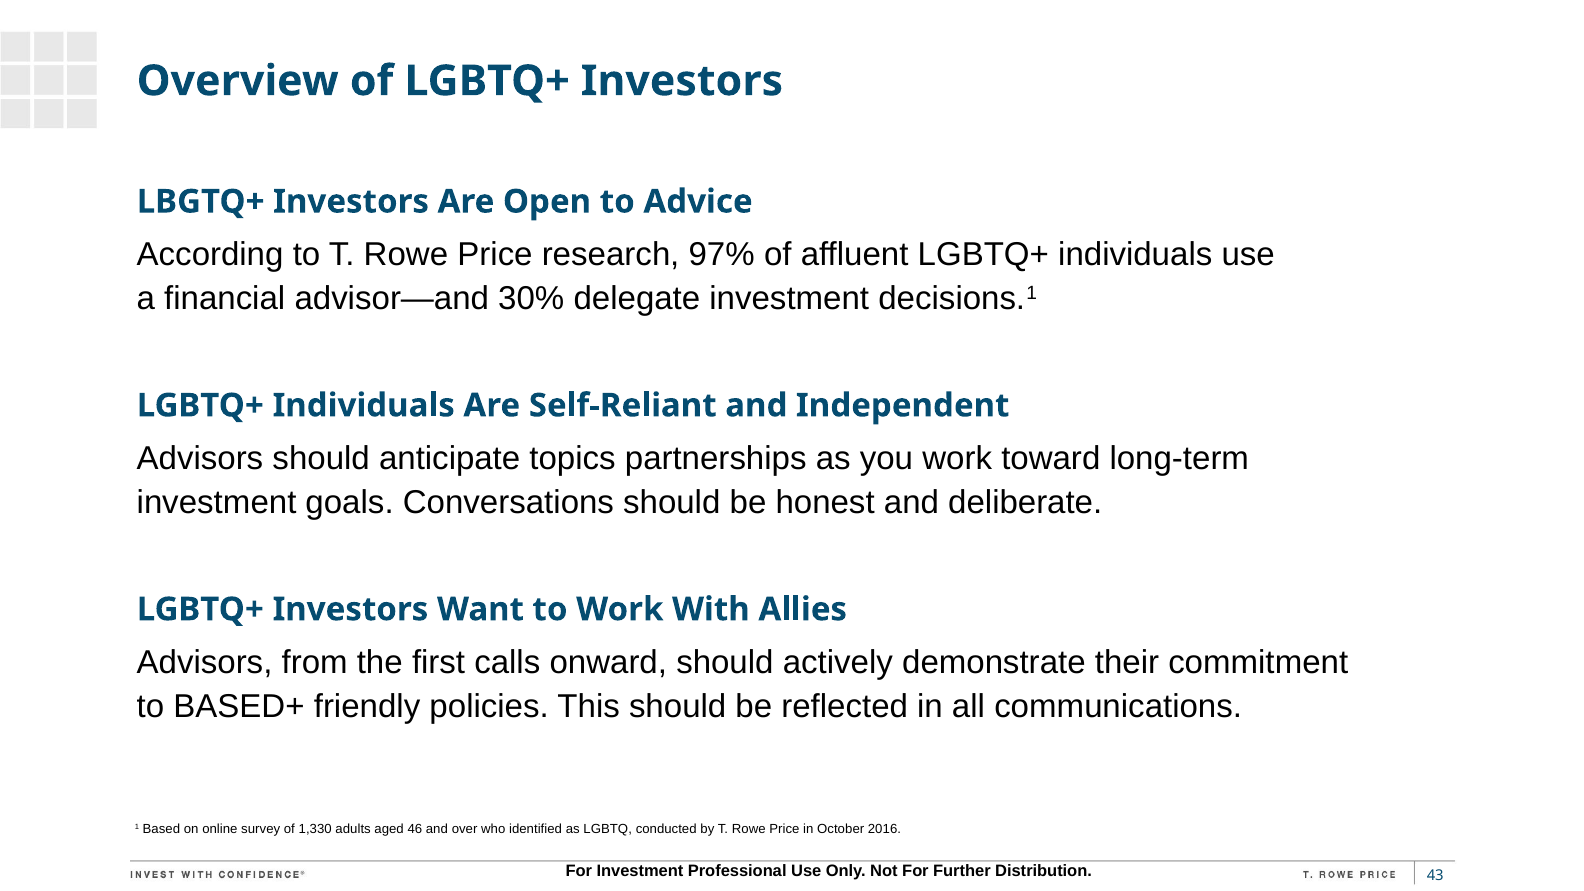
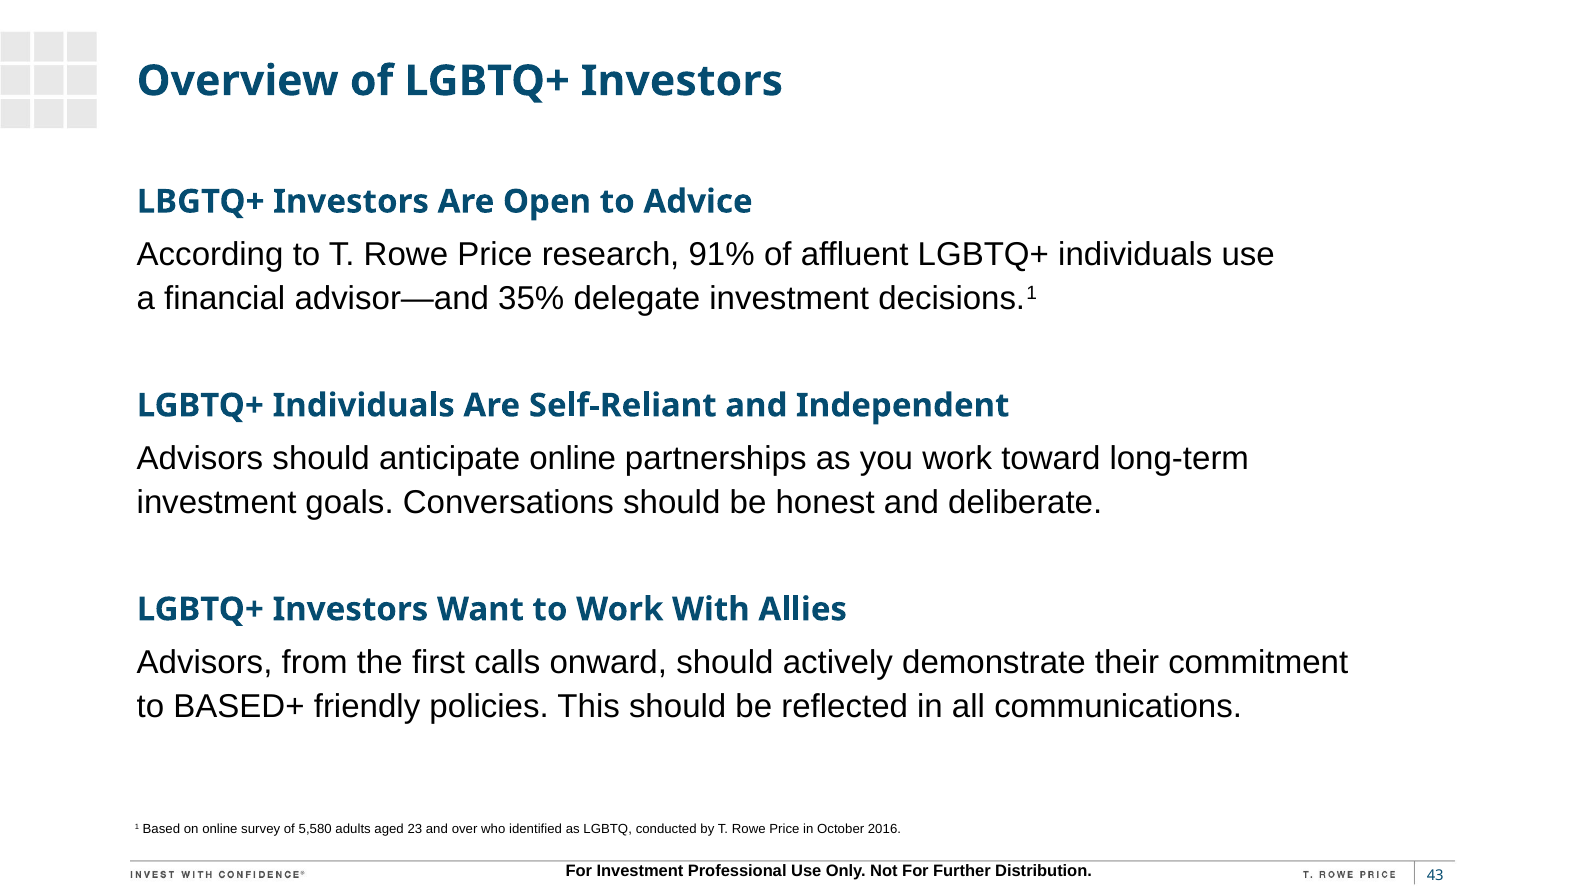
97%: 97% -> 91% (722, 255)
30%: 30% -> 35% (531, 299)
anticipate topics: topics -> online (573, 459)
1,330: 1,330 -> 5,580 (315, 829)
46: 46 -> 23 (415, 829)
